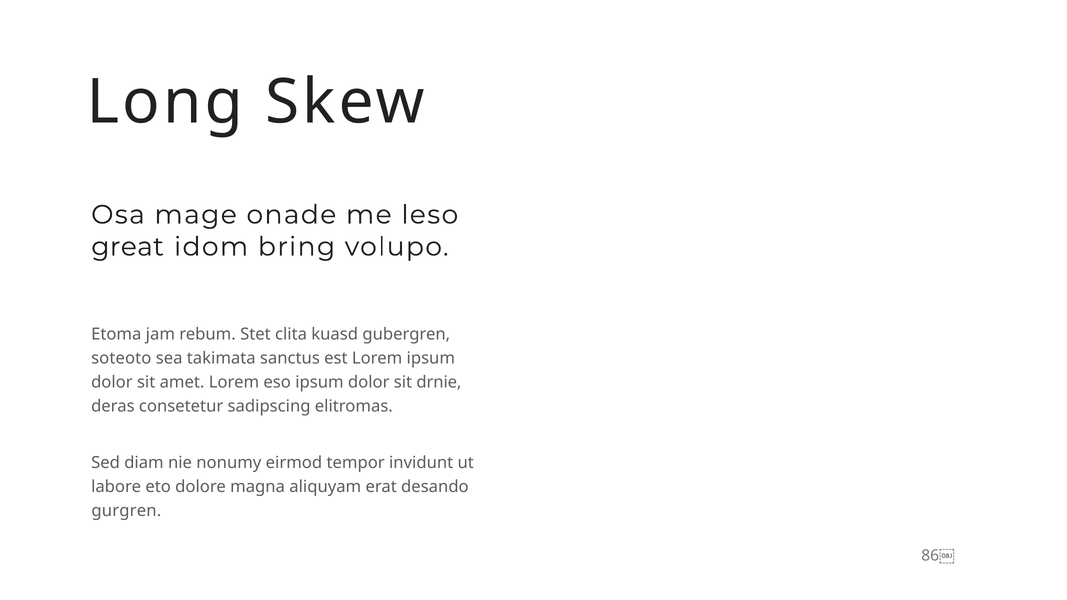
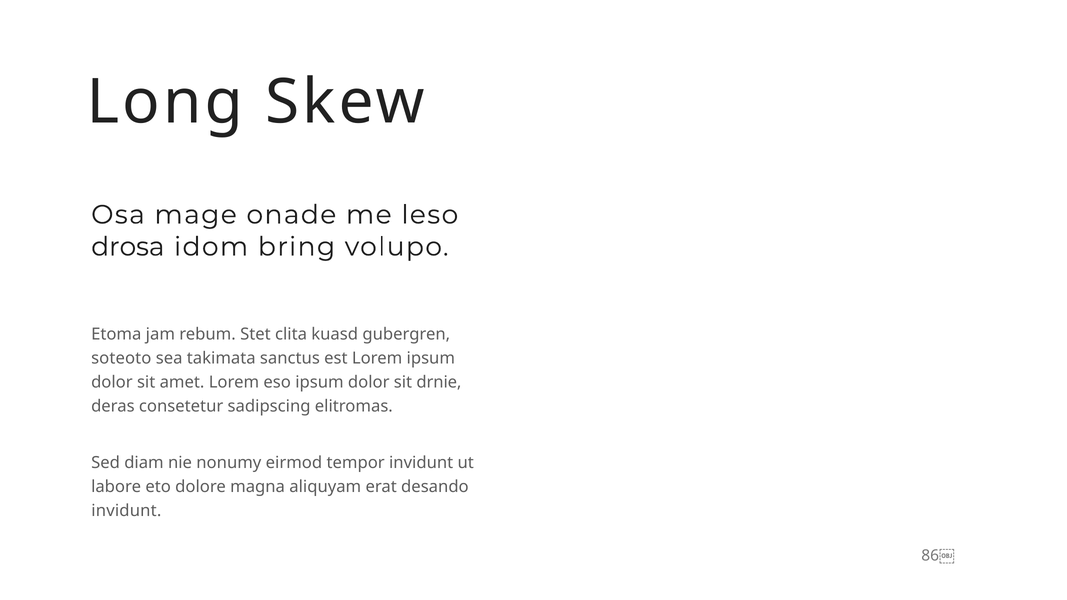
great: great -> drosa (128, 247)
gurgren: gurgren -> invidunt (126, 511)
